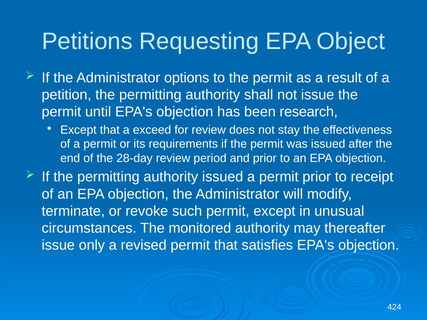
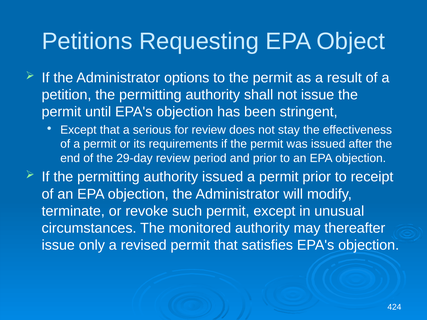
research: research -> stringent (309, 112)
exceed: exceed -> serious (152, 130)
28-day: 28-day -> 29-day (135, 158)
